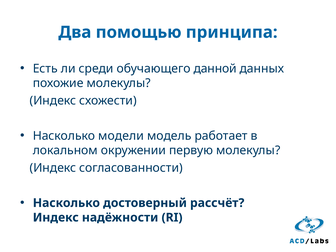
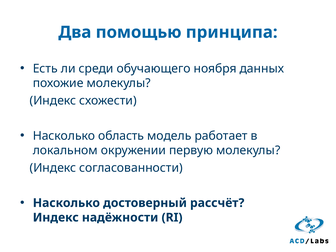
данной: данной -> ноября (215, 69)
модели: модели -> область (121, 136)
